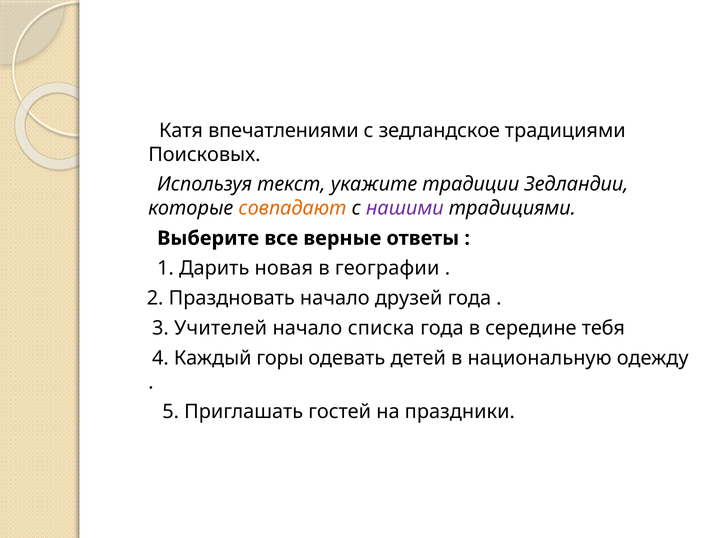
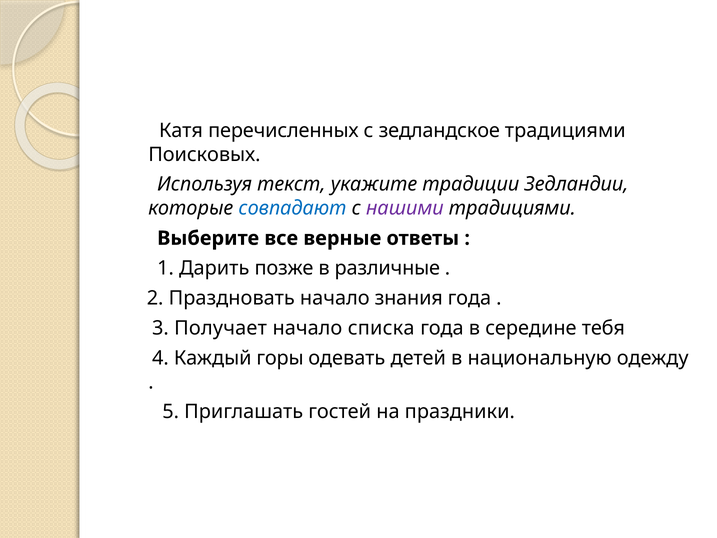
впечатлениями: впечатлениями -> перечисленных (283, 130)
совпадают colour: orange -> blue (292, 208)
новая: новая -> позже (284, 268)
географии: географии -> различные (387, 268)
друзей: друзей -> знания (409, 298)
Учителей: Учителей -> Получает (221, 328)
